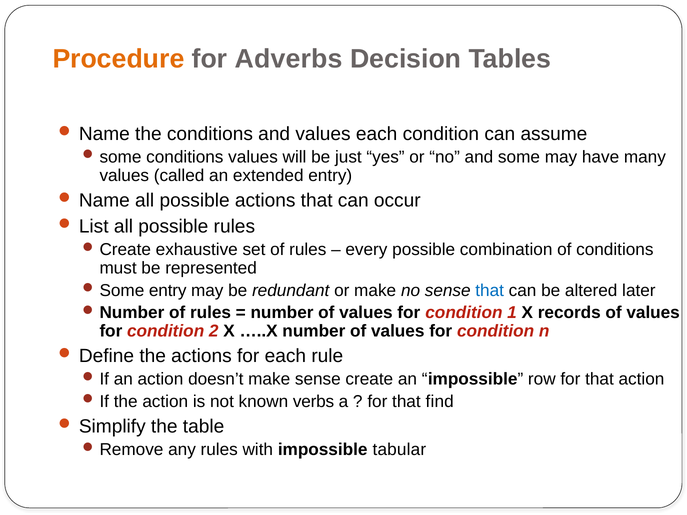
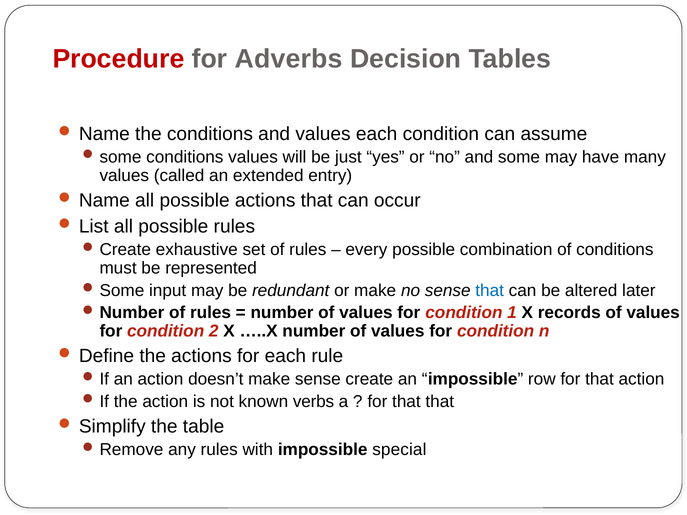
Procedure colour: orange -> red (118, 59)
entry: entry -> input (168, 291)
that find: find -> that (440, 402)
tabular: tabular -> special (399, 450)
